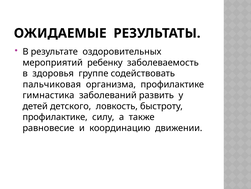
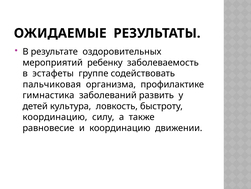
здоровья: здоровья -> эстафеты (53, 73)
детского: детского -> культура (71, 106)
профилактике: профилактике -> координацию (55, 117)
